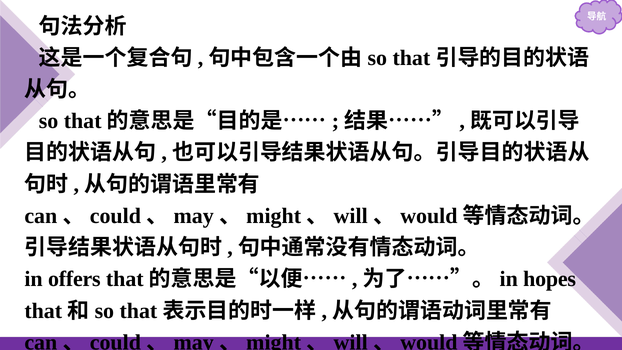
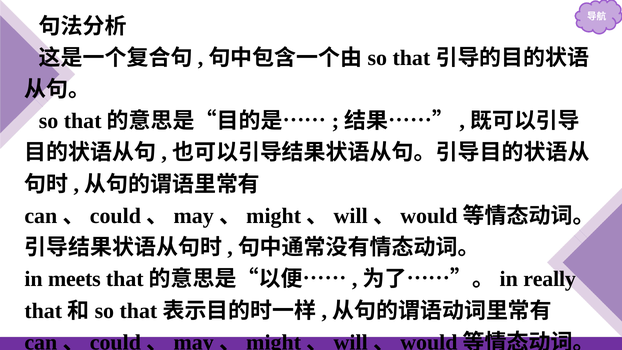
offers: offers -> meets (74, 279)
hopes: hopes -> really (550, 279)
